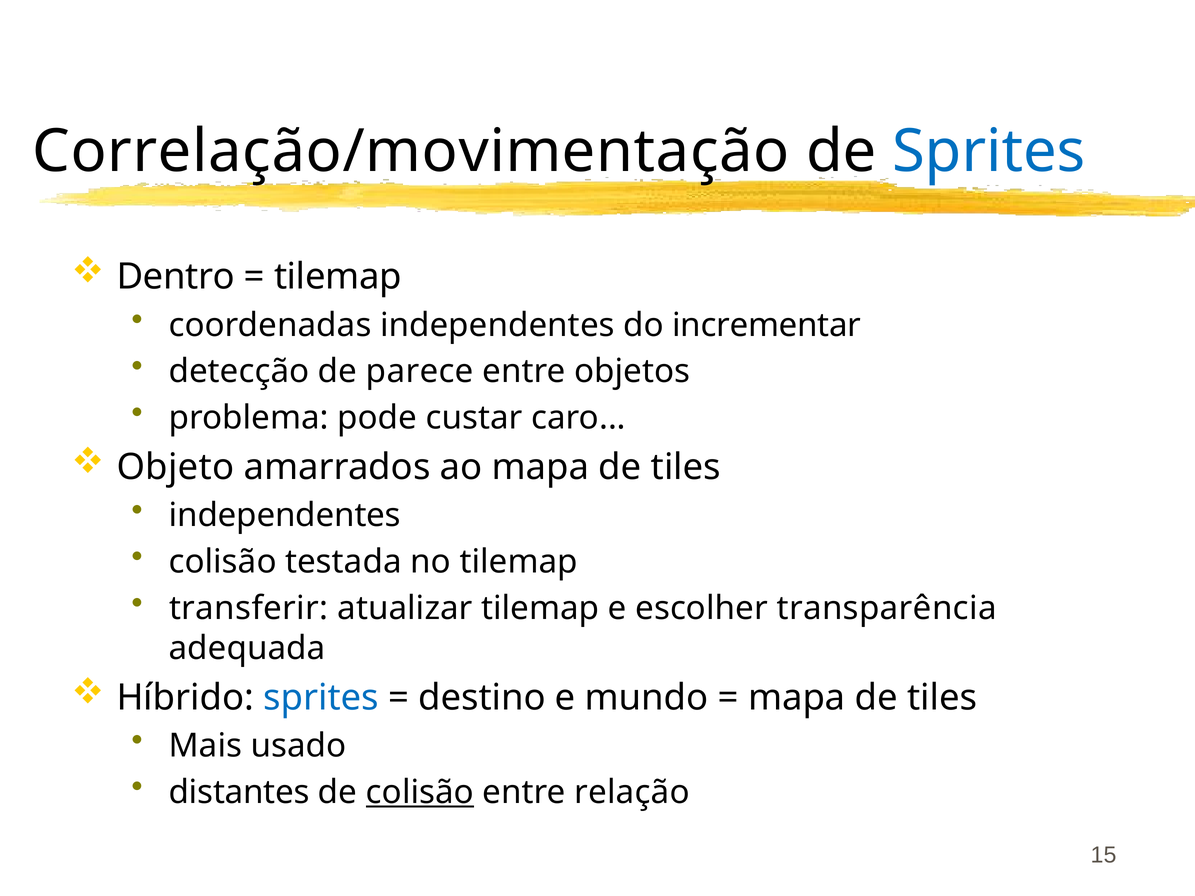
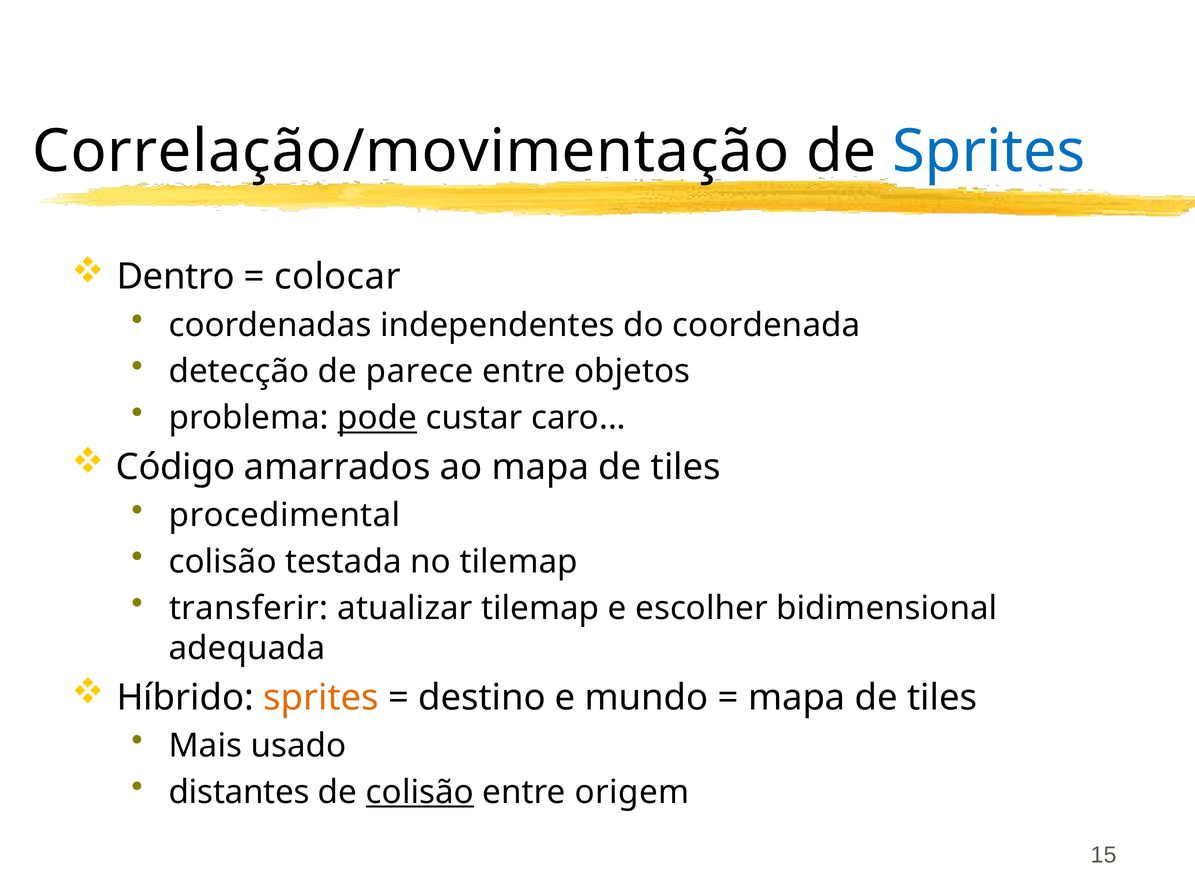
tilemap: tilemap -> colocar (337, 277)
incrementar: incrementar -> coordenada (766, 325)
pode underline: none -> present (377, 418)
Objeto: Objeto -> Código (176, 467)
independentes: independentes -> procedimental (285, 516)
transparência: transparência -> bidimensional (887, 609)
sprites colour: blue -> orange (321, 698)
relação: relação -> origem (632, 793)
